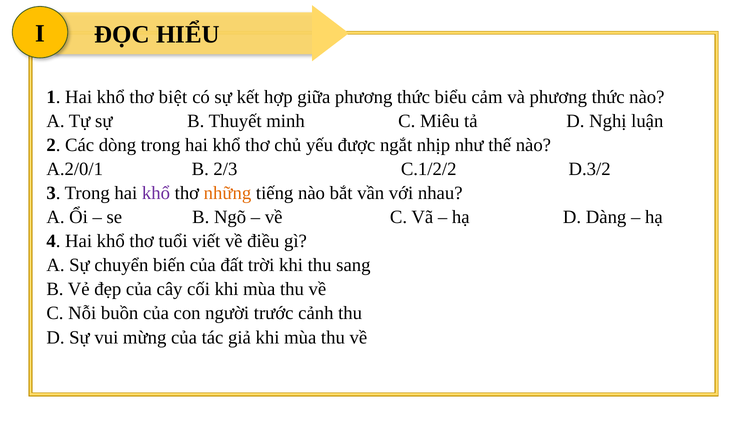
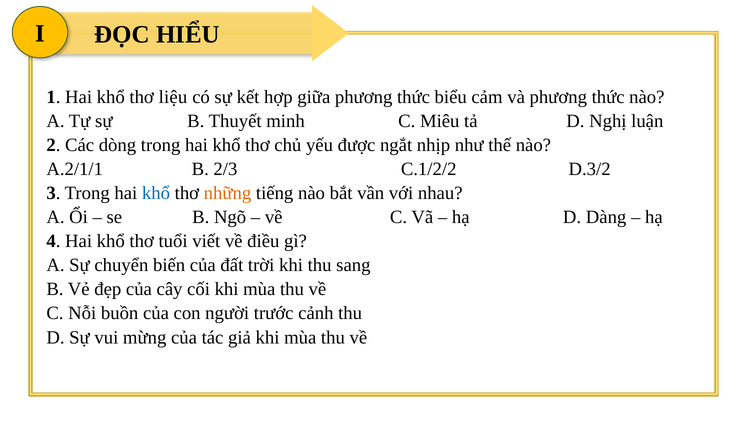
biệt: biệt -> liệu (173, 97)
A.2/0/1: A.2/0/1 -> A.2/1/1 (75, 169)
khổ colour: purple -> blue (156, 193)
